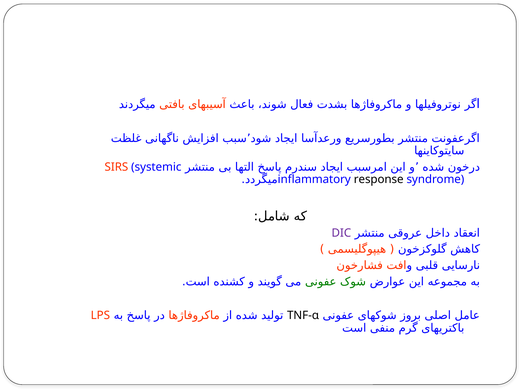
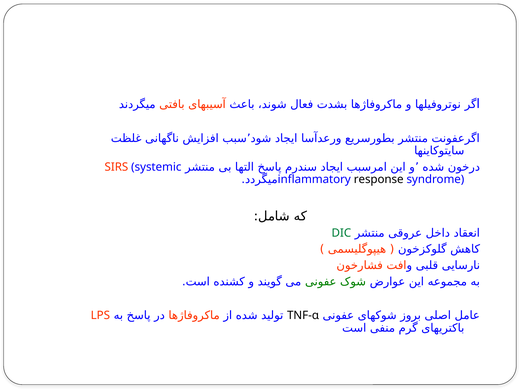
DIC colour: purple -> green (341, 233)
